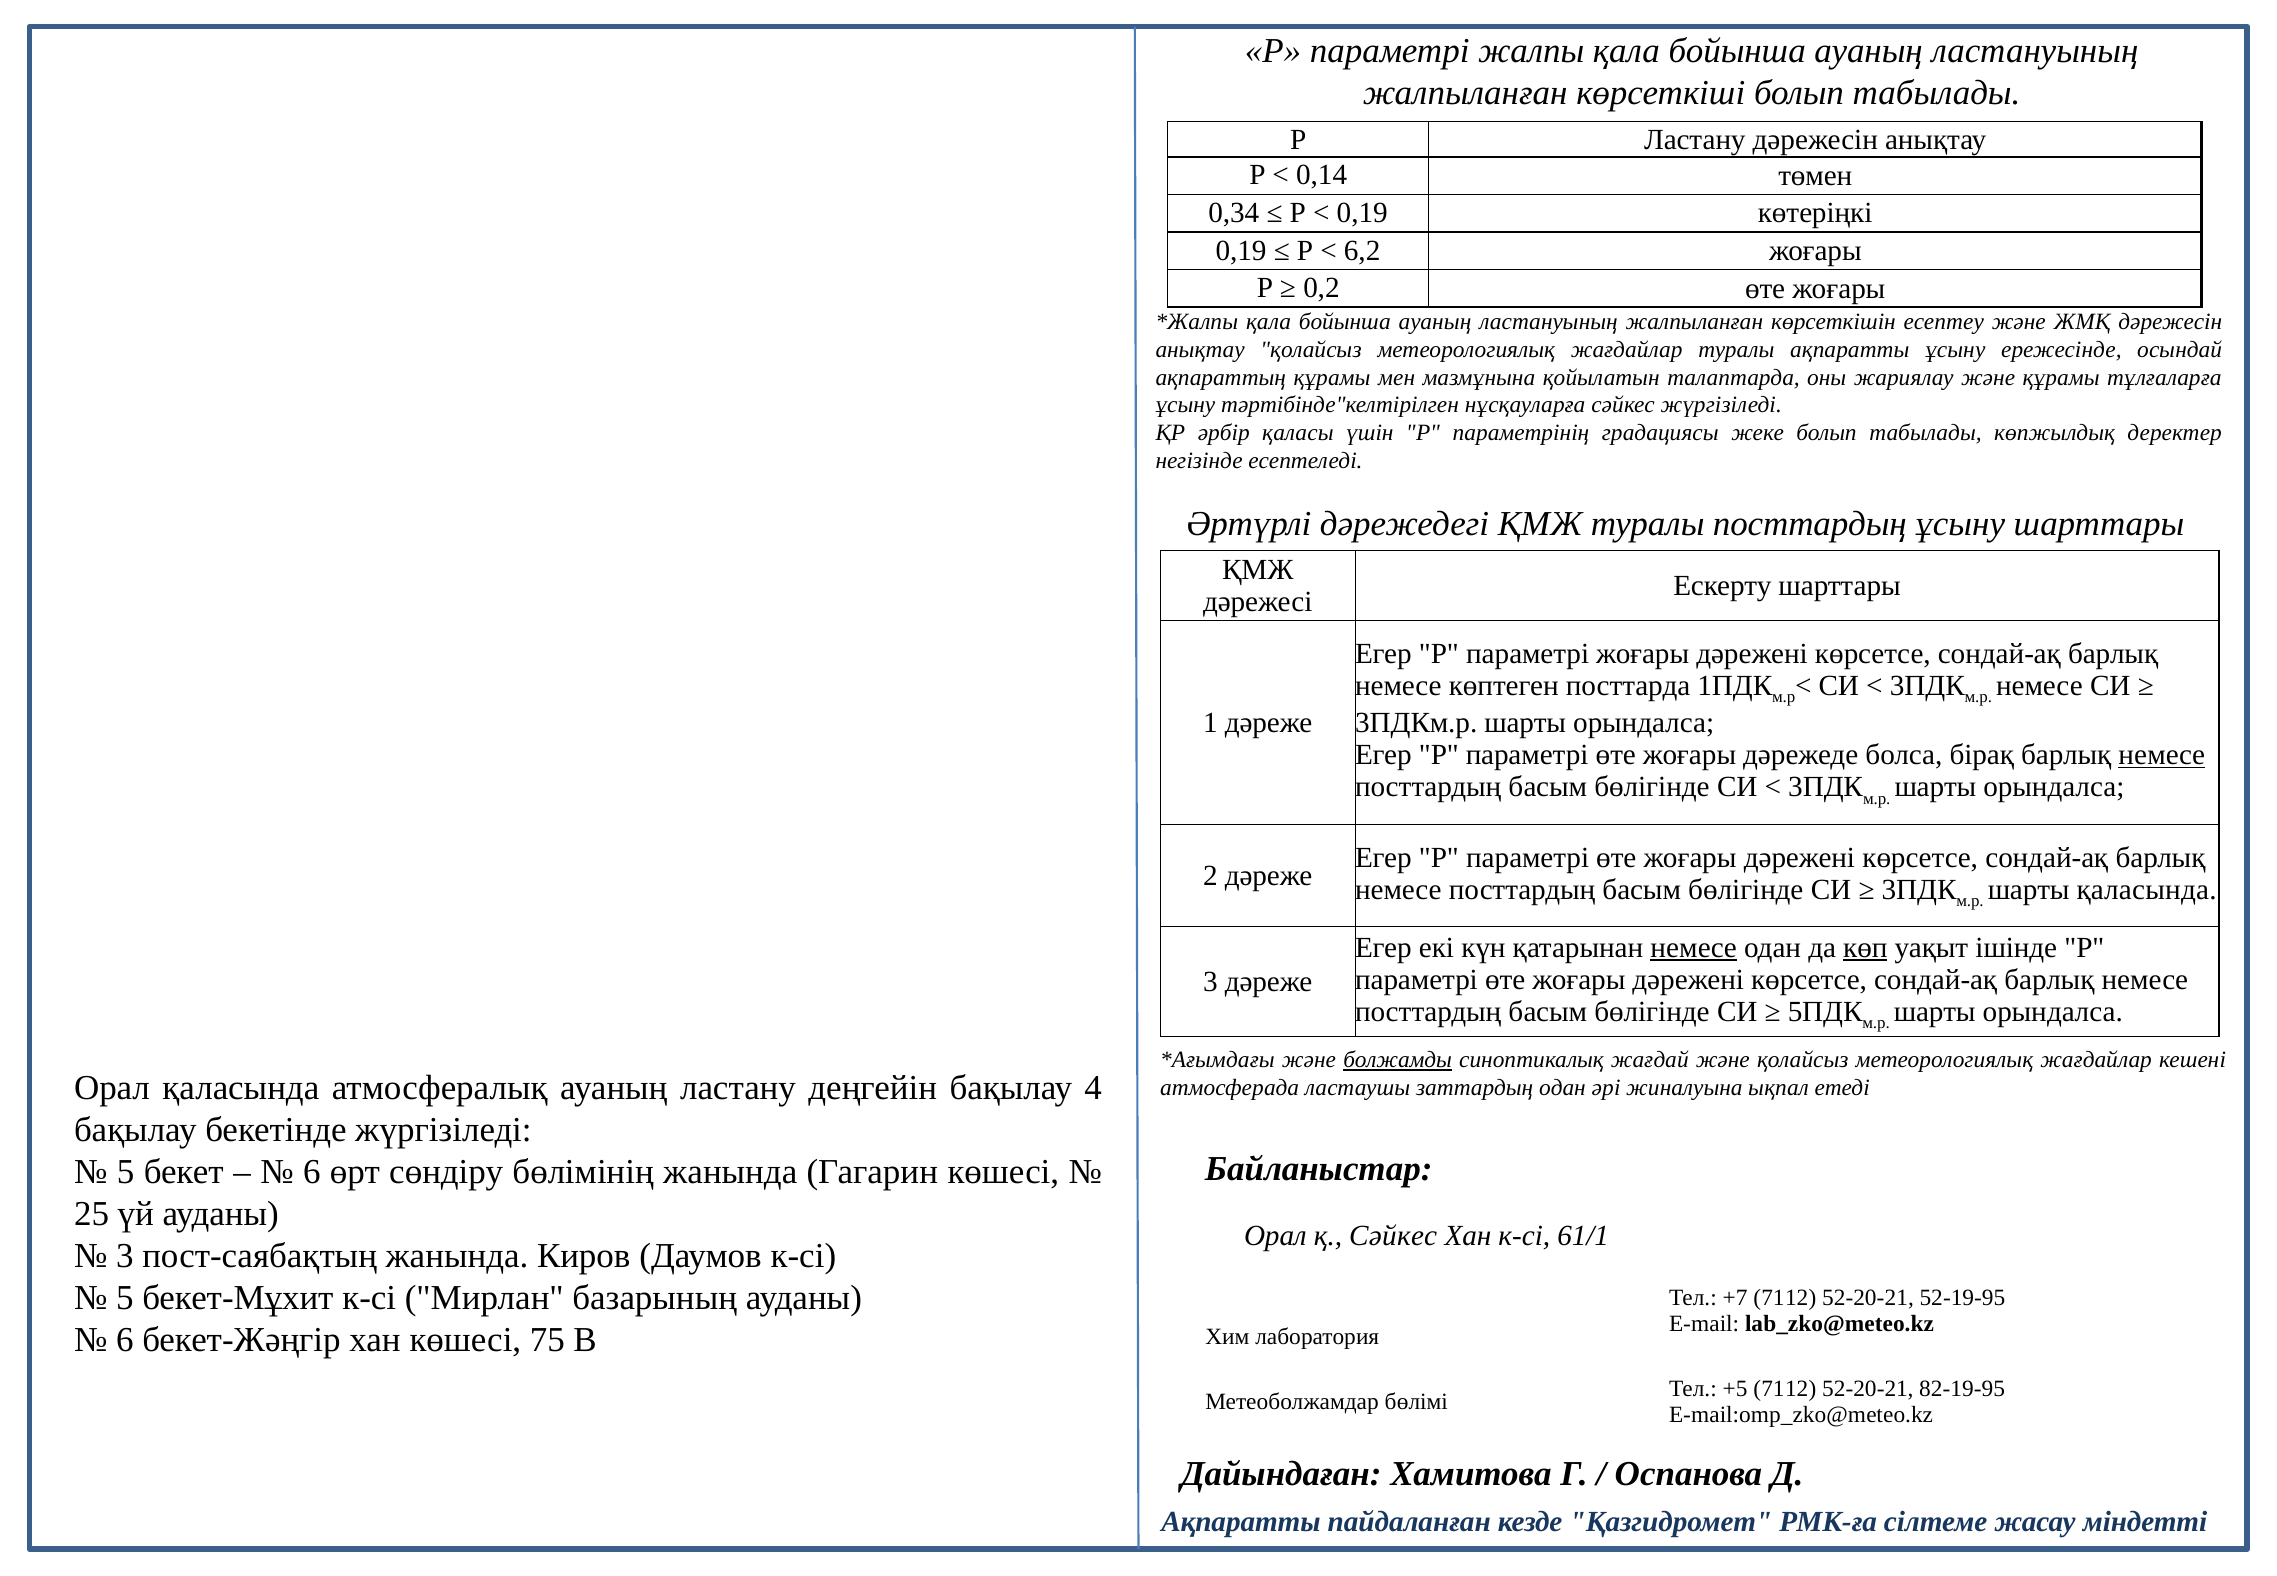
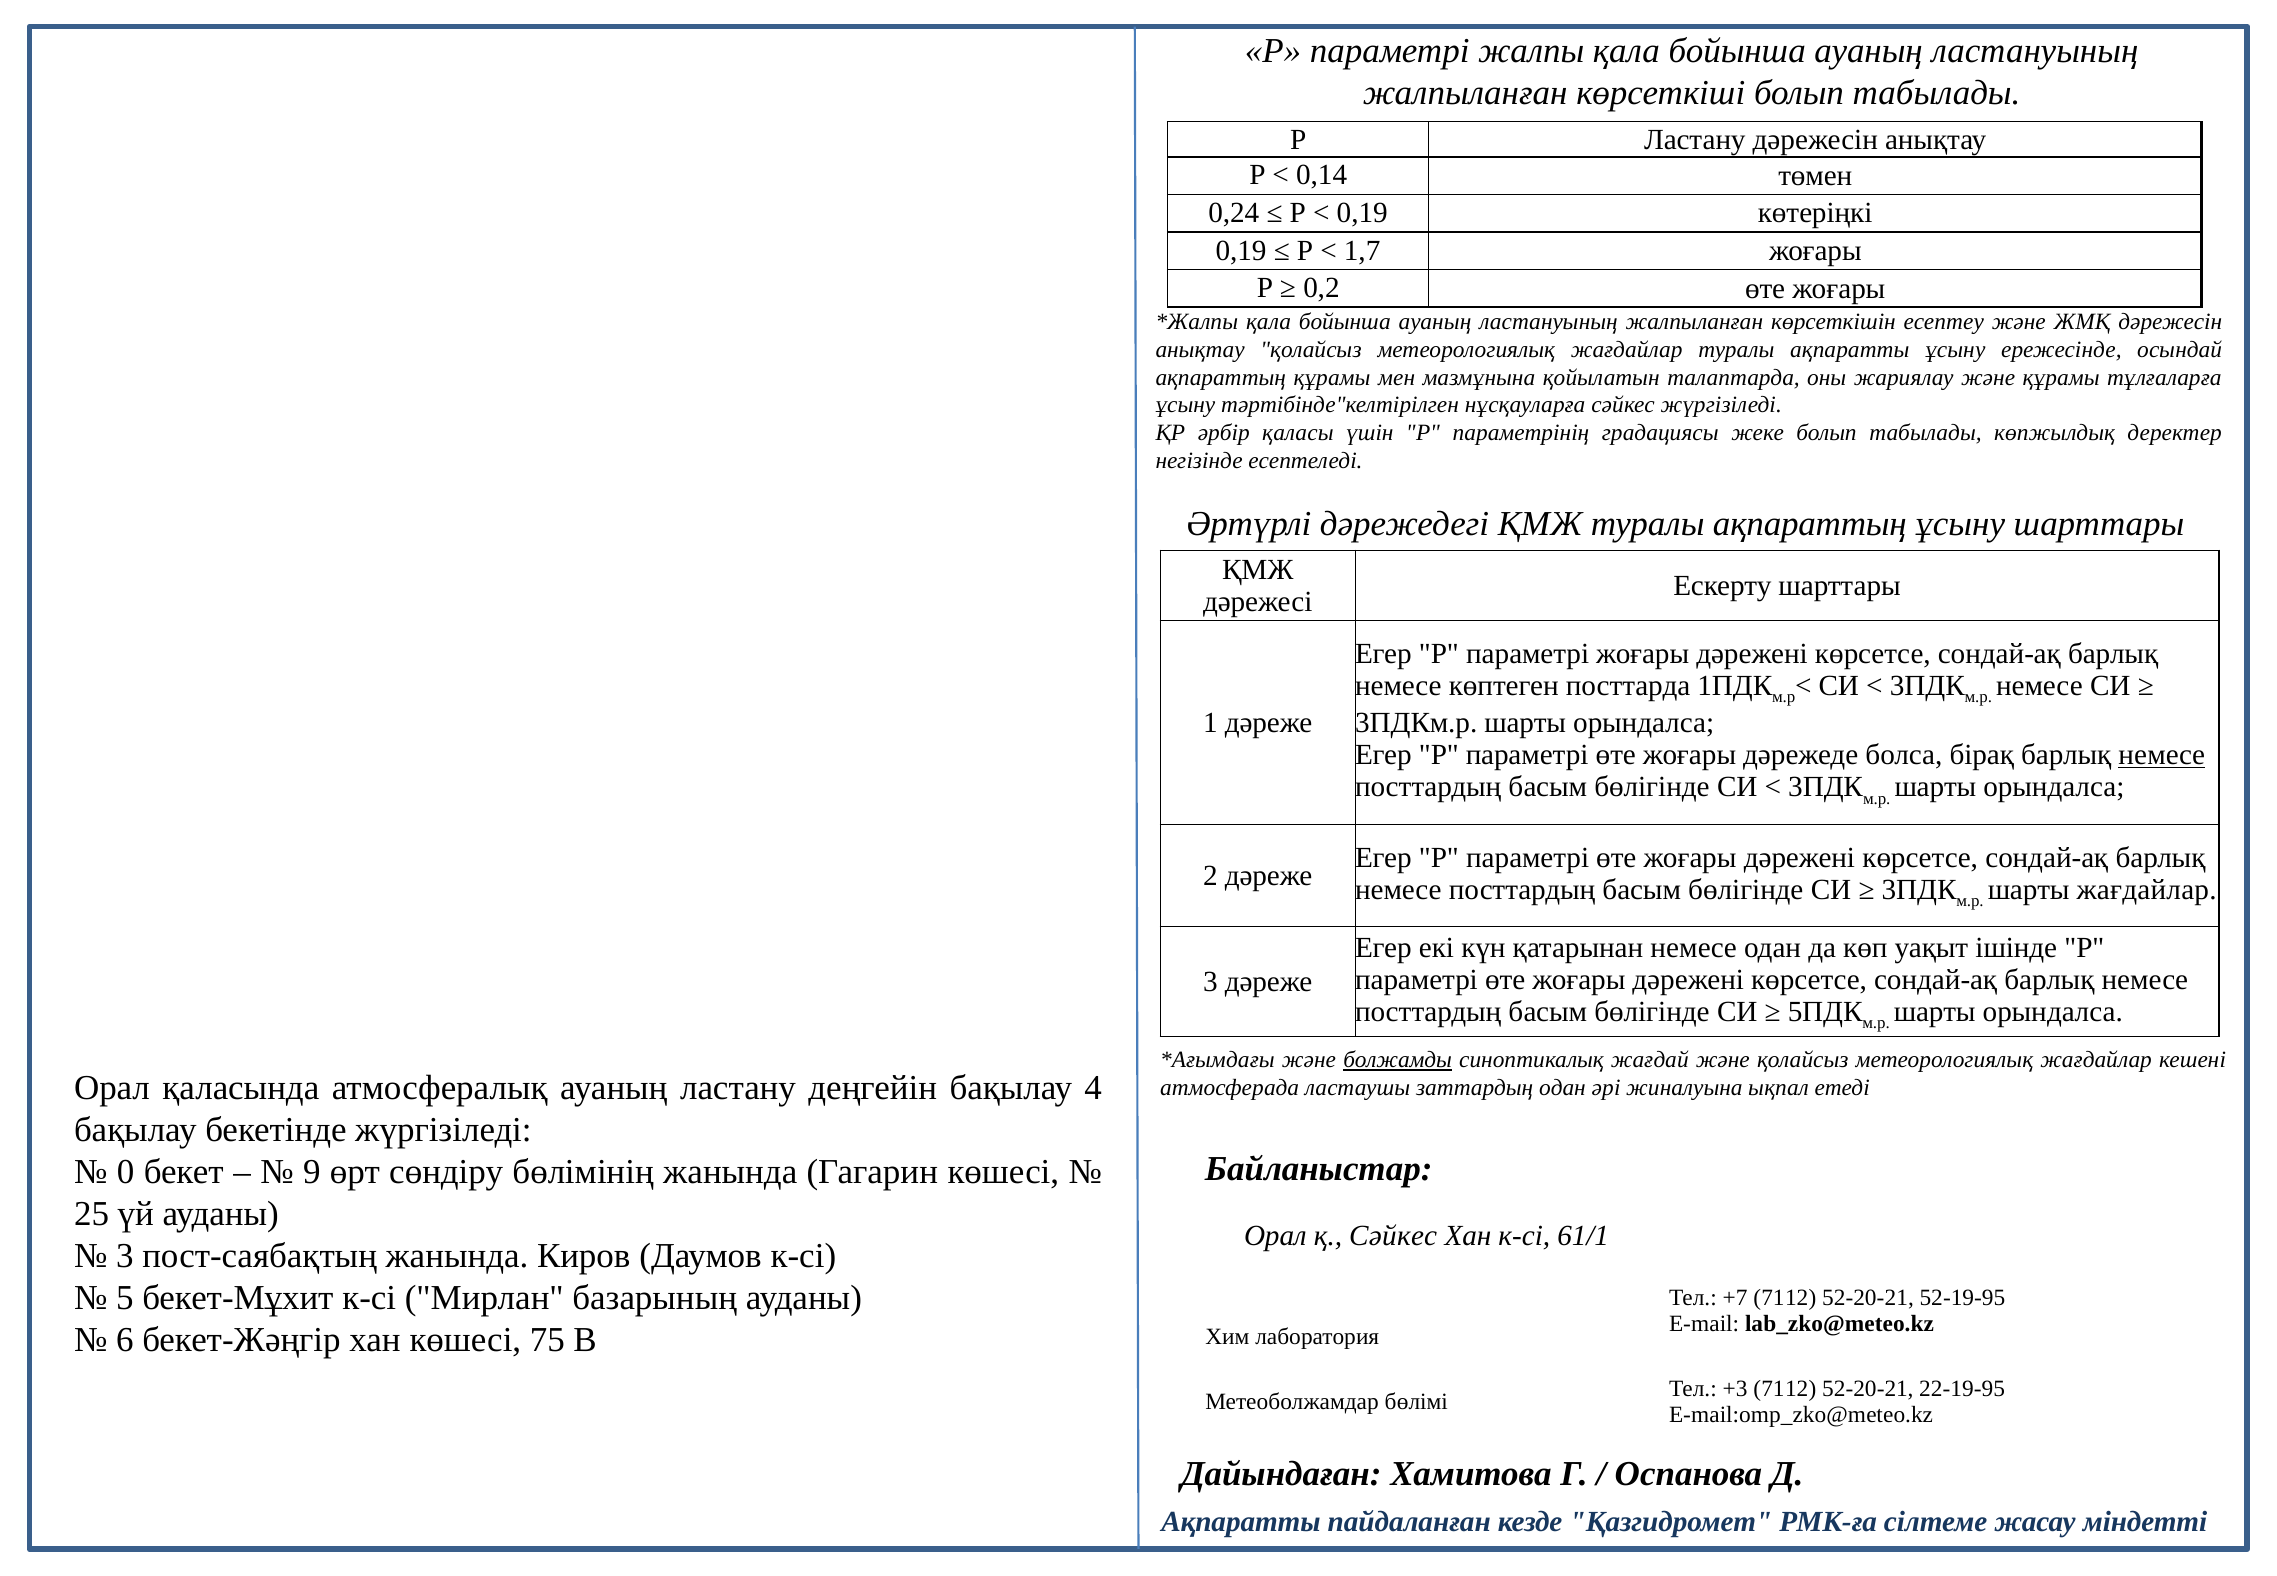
0,34: 0,34 -> 0,24 (1234, 213)
6,2: 6,2 -> 1,7 (1362, 251)
туралы посттардың: посттардың -> ақпараттың (1810, 524)
шарты қаласында: қаласында -> жағдайлар (2147, 890)
немесе underline: present -> none (1694, 948)
көп underline: present -> none (1865, 948)
5: 5 -> 0 (126, 1172)
6: 6 -> 9 (312, 1172)
+5: +5 -> +3 (1735, 1389)
82-19-95: 82-19-95 -> 22-19-95 (1962, 1389)
